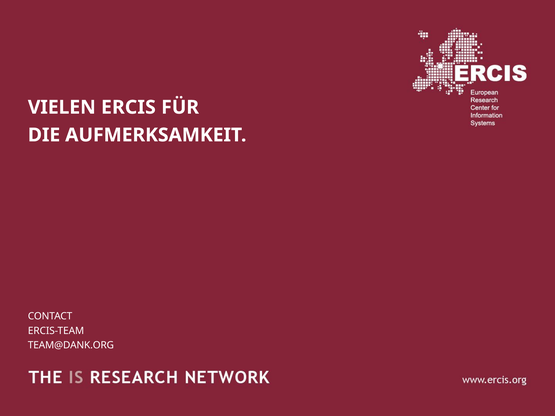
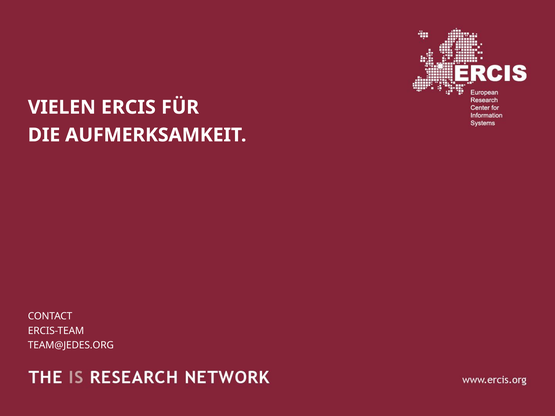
TEAM@DANK.ORG: TEAM@DANK.ORG -> TEAM@JEDES.ORG (71, 345)
